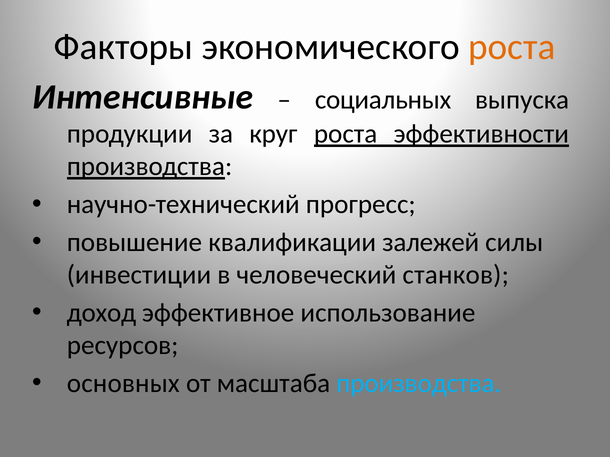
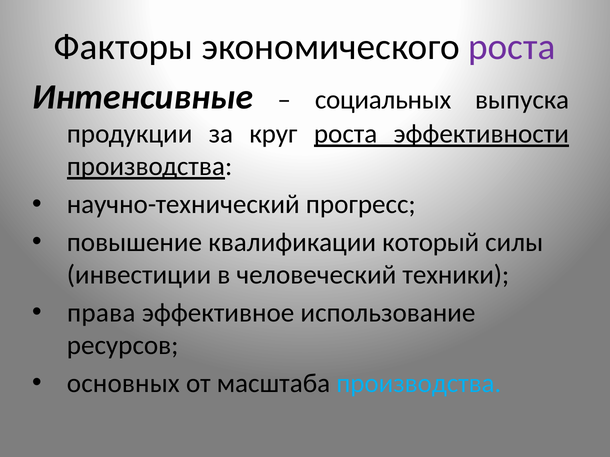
роста colour: orange -> purple (512, 47)
залежей: залежей -> который (431, 243)
станков: станков -> техники (456, 275)
доход: доход -> права (101, 313)
